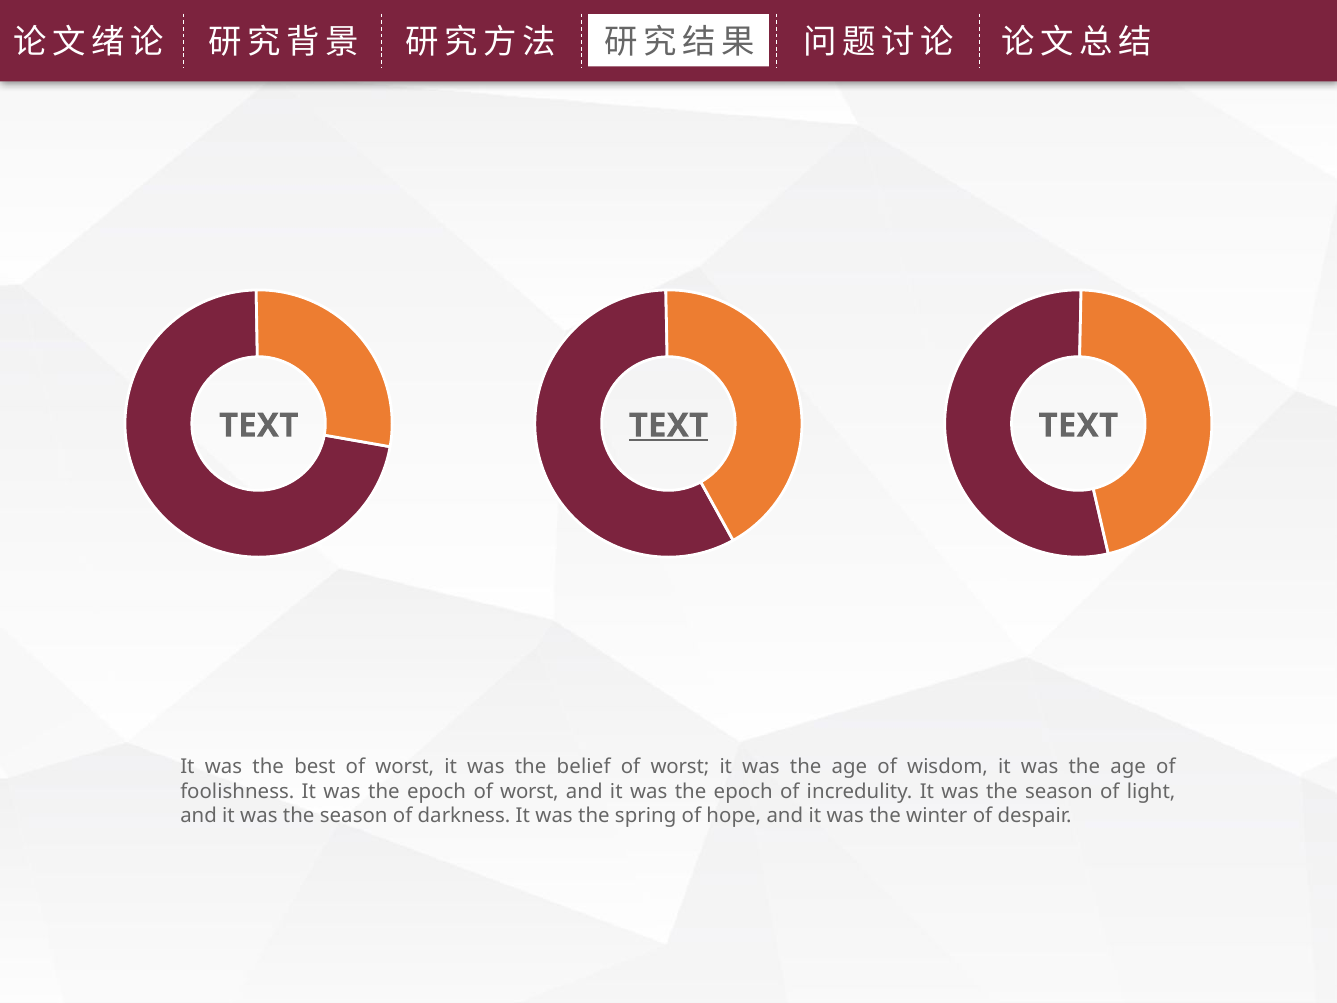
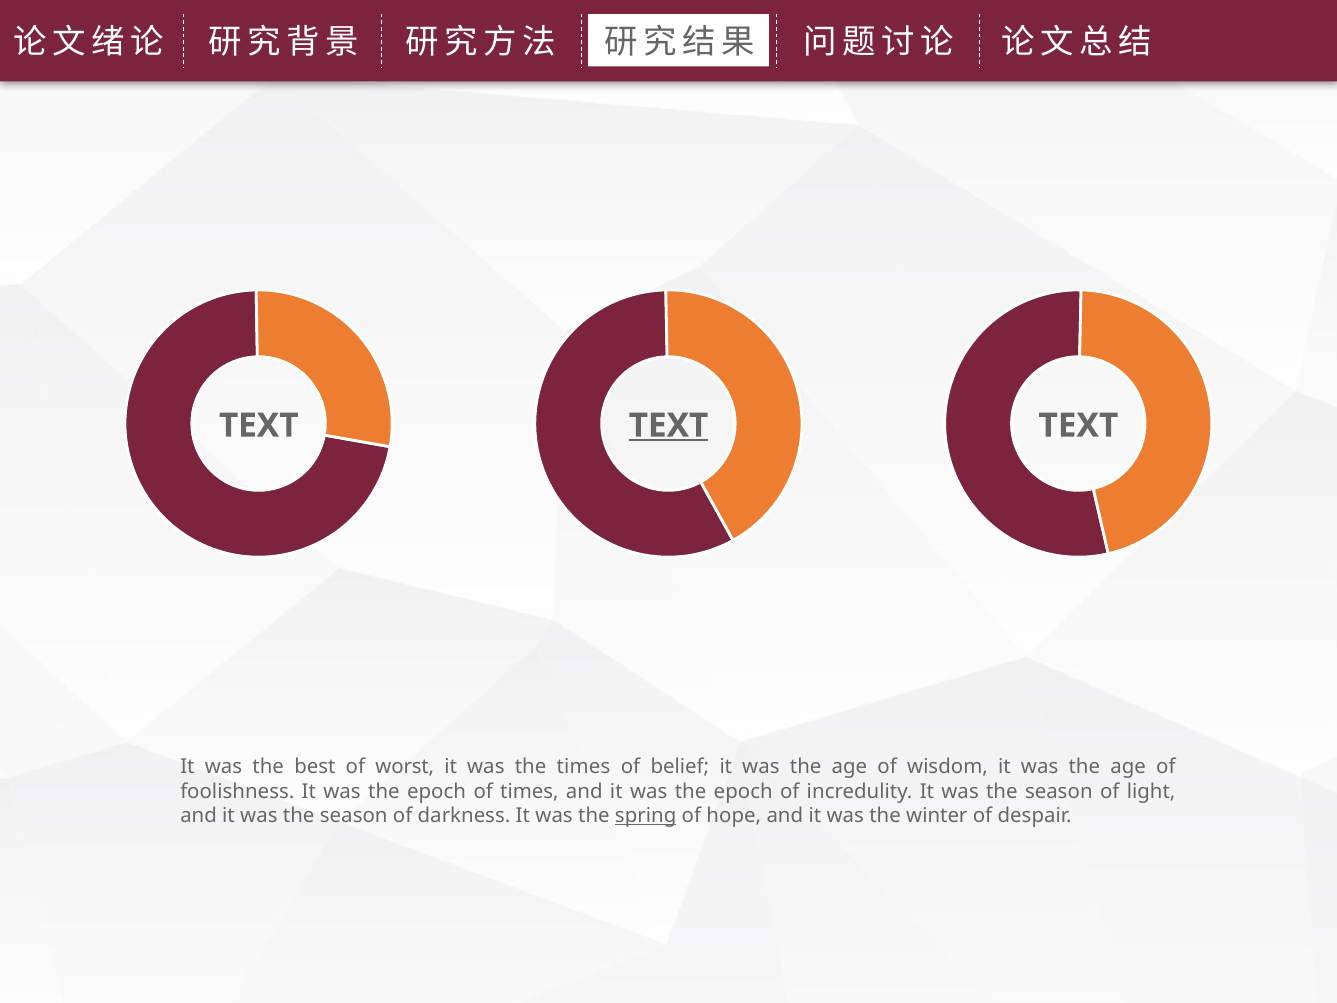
the belief: belief -> times (584, 767)
worst: worst -> belief (680, 767)
epoch of worst: worst -> times (529, 791)
spring underline: none -> present (646, 816)
